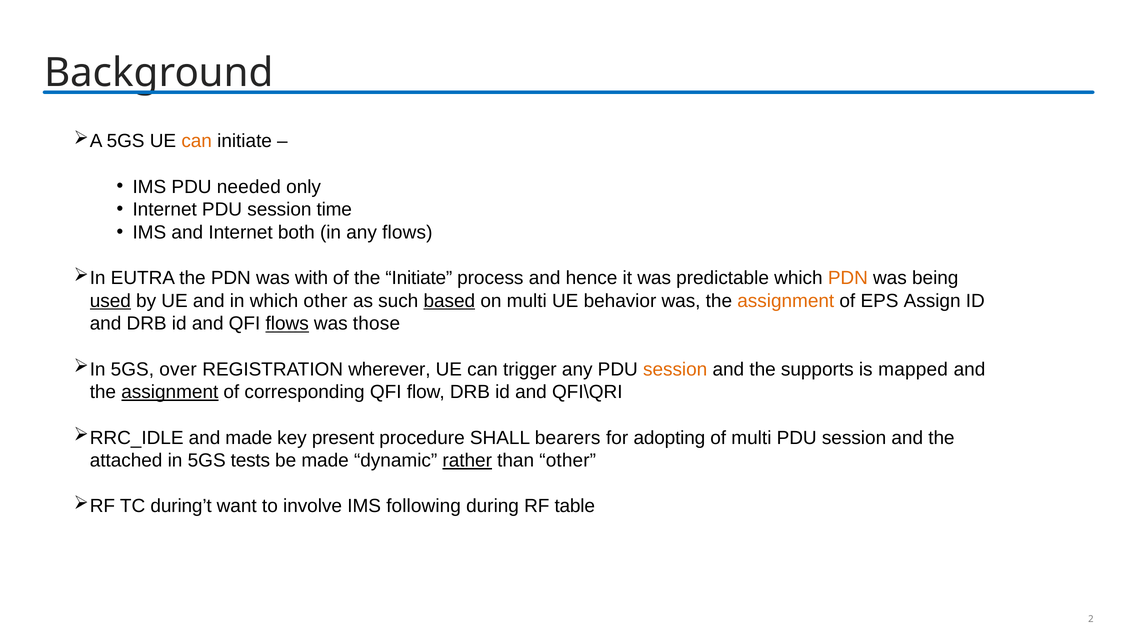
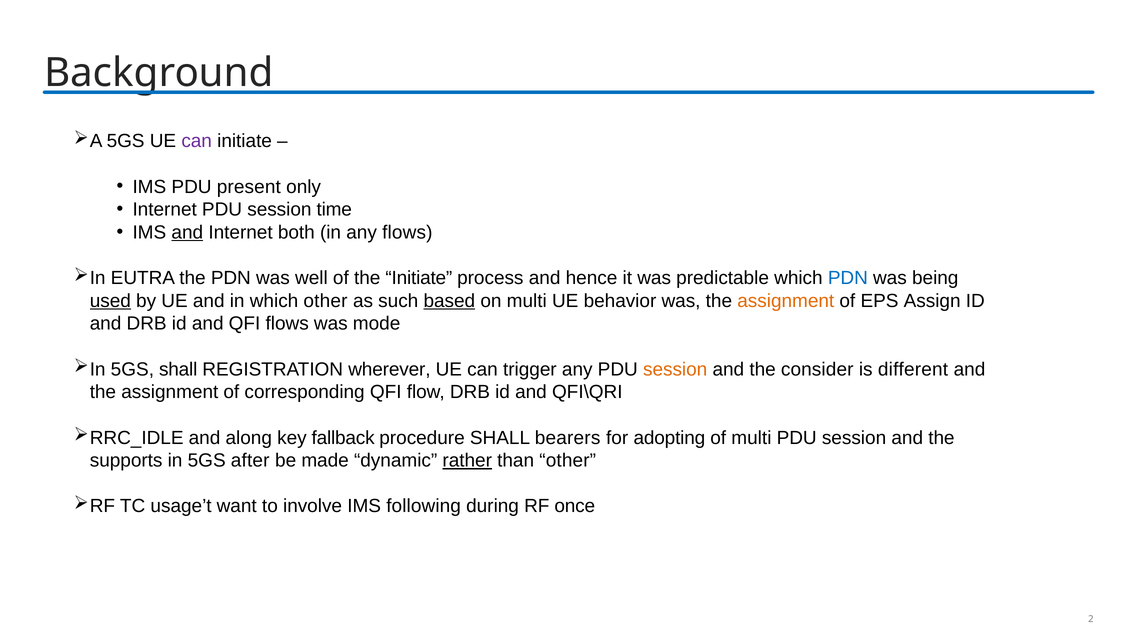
can colour: orange -> purple (197, 141)
needed: needed -> present (249, 187)
and underline: none -> present (187, 232)
with: with -> well (311, 278)
PDN colour: orange -> blue (848, 278)
flows underline: present -> none (287, 324)
those: those -> mode (377, 324)
5GS over: over -> shall (178, 369)
supports: supports -> consider (817, 369)
mapped: mapped -> different (913, 369)
assignment underline: present -> none (170, 392)
and made: made -> along (249, 438)
present: present -> fallback (343, 438)
attached: attached -> supports (126, 460)
tests: tests -> after (250, 460)
during’t: during’t -> usage’t (181, 506)
table: table -> once (575, 506)
